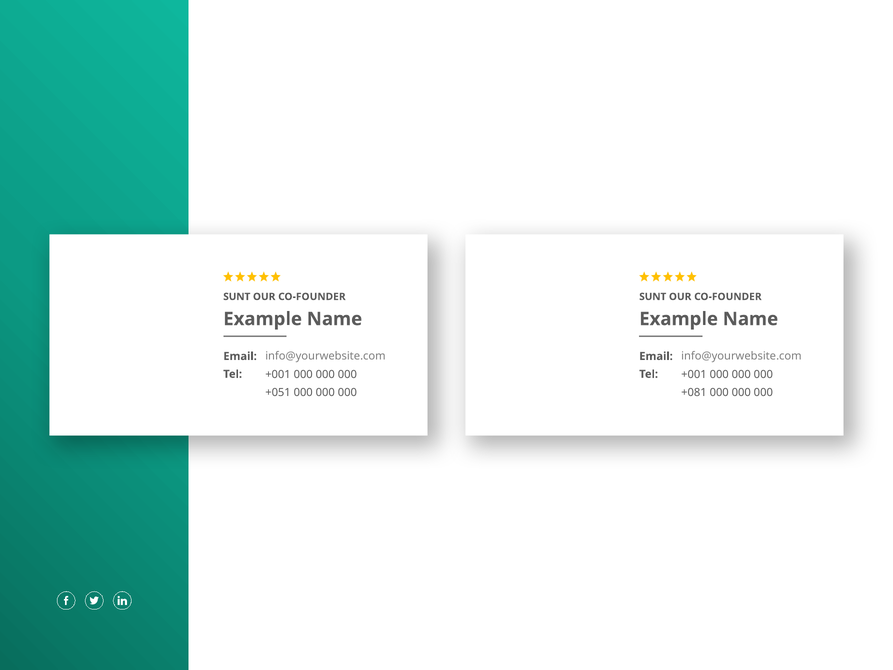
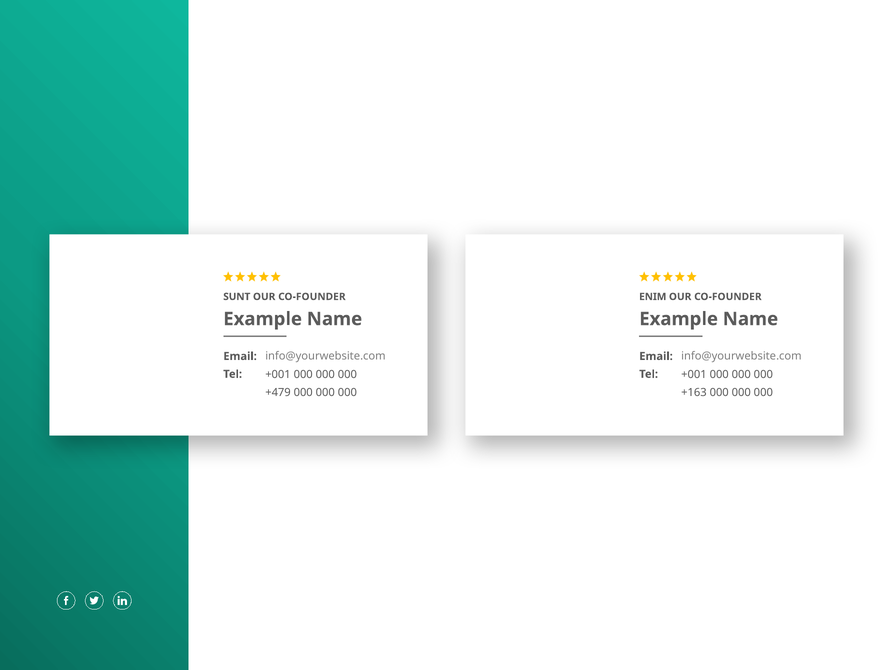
SUNT: SUNT -> ENIM (653, 297)
+051: +051 -> +479 (278, 392)
+081: +081 -> +163 (694, 392)
